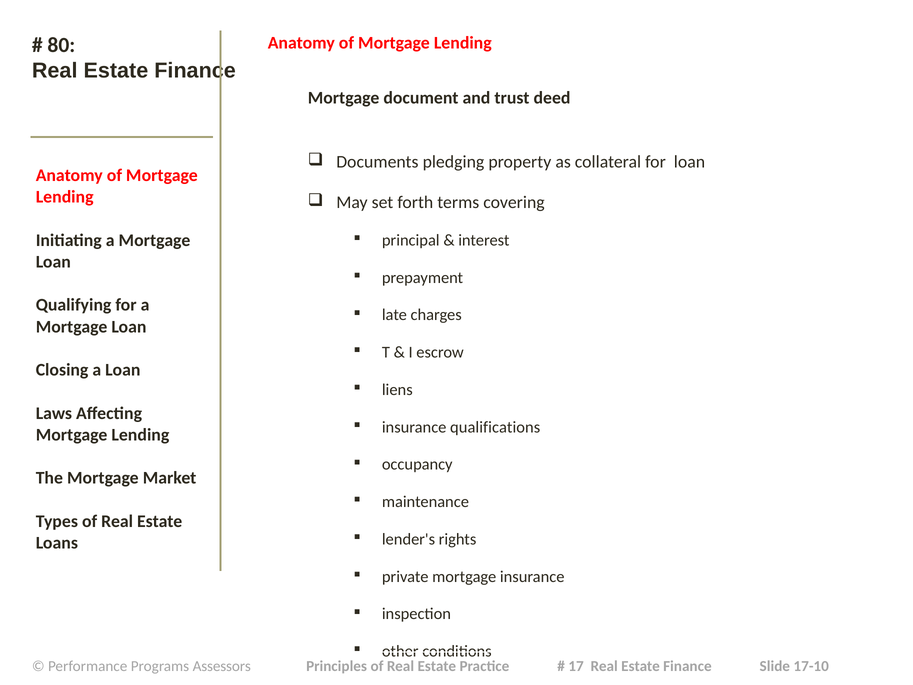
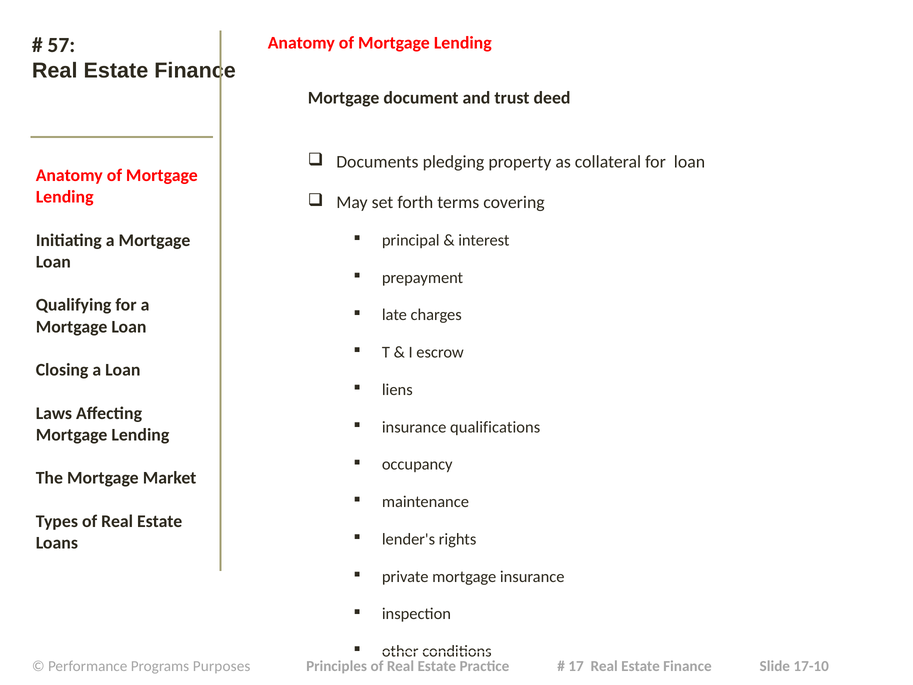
80: 80 -> 57 (61, 45)
Assessors: Assessors -> Purposes (222, 666)
